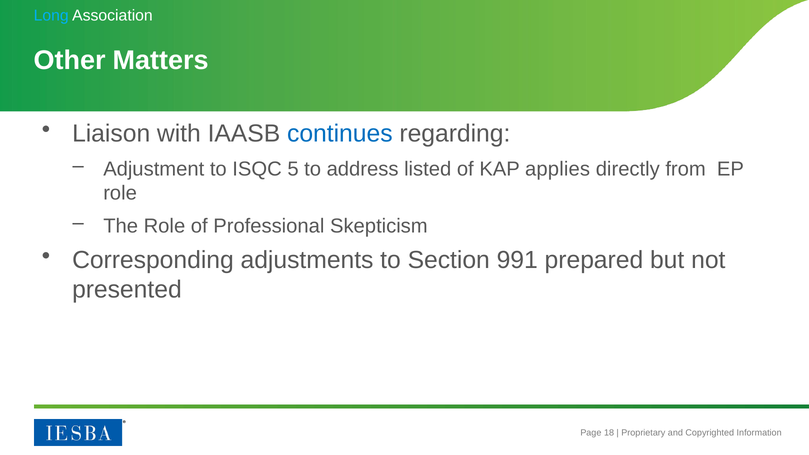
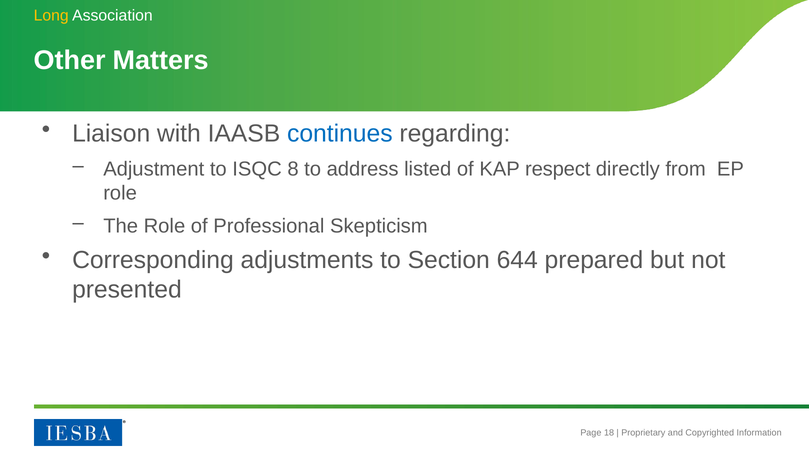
Long colour: light blue -> yellow (51, 16)
5: 5 -> 8 (293, 169)
applies: applies -> respect (558, 169)
991: 991 -> 644 (517, 260)
